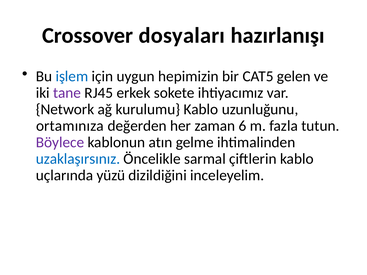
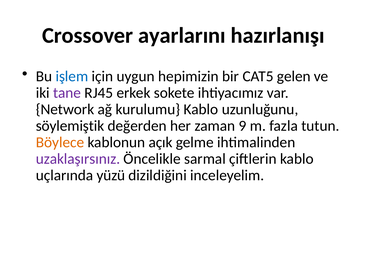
dosyaları: dosyaları -> ayarlarını (182, 36)
ortamınıza: ortamınıza -> söylemiştik (70, 126)
6: 6 -> 9 (242, 126)
Böylece colour: purple -> orange (60, 142)
atın: atın -> açık (161, 142)
uzaklaşırsınız colour: blue -> purple (78, 159)
